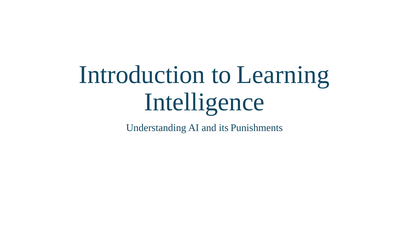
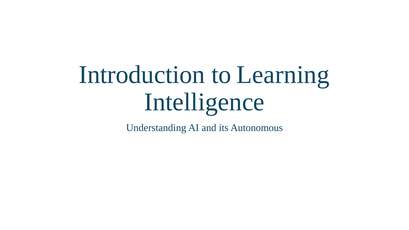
Punishments: Punishments -> Autonomous (257, 128)
